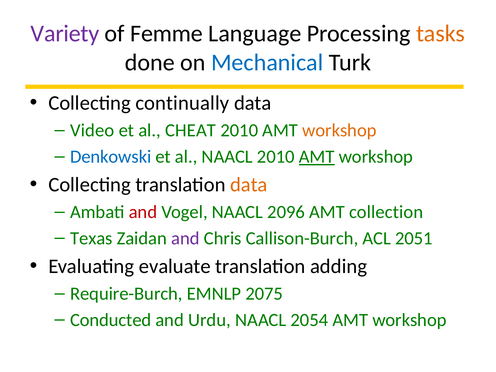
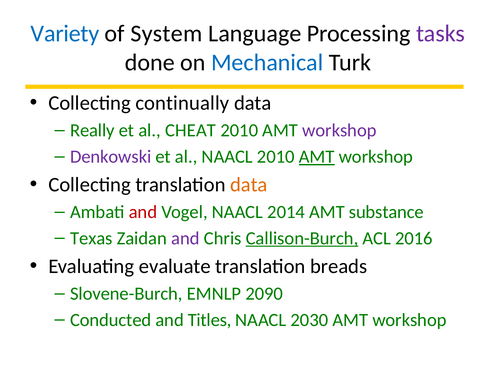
Variety colour: purple -> blue (65, 34)
Femme: Femme -> System (166, 34)
tasks colour: orange -> purple (441, 34)
Video: Video -> Really (92, 130)
workshop colour: orange -> purple (339, 130)
Denkowski colour: blue -> purple (111, 157)
2096: 2096 -> 2014 (286, 212)
collection: collection -> substance (386, 212)
Callison-Burch underline: none -> present (302, 238)
2051: 2051 -> 2016 (414, 238)
adding: adding -> breads (339, 266)
Require-Burch: Require-Burch -> Slovene-Burch (126, 294)
2075: 2075 -> 2090 (264, 294)
Urdu: Urdu -> Titles (210, 320)
2054: 2054 -> 2030 (309, 320)
